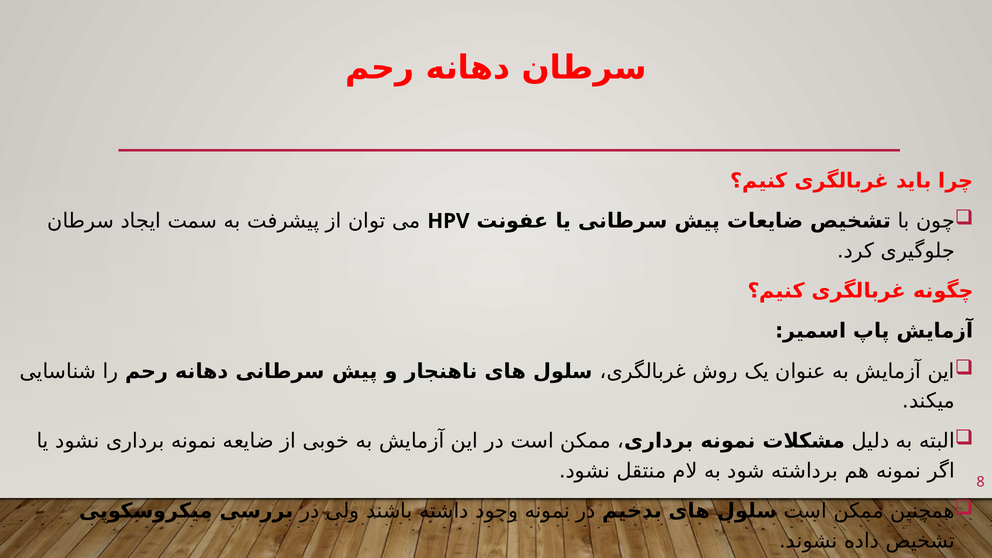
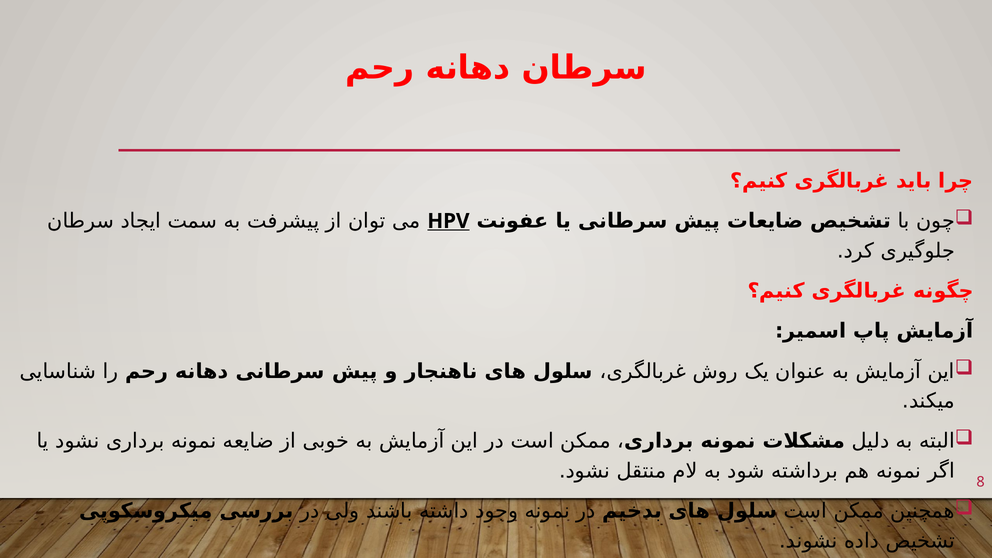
HPV underline: none -> present (448, 221)
